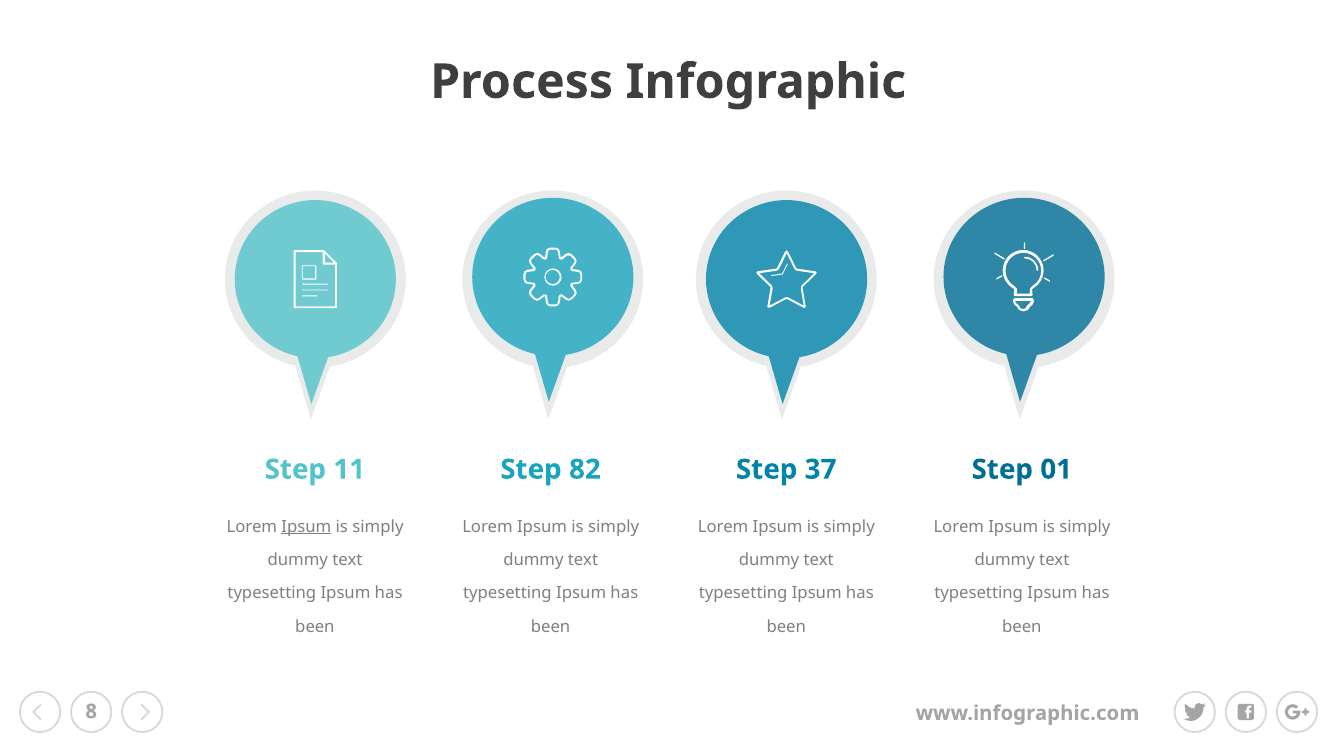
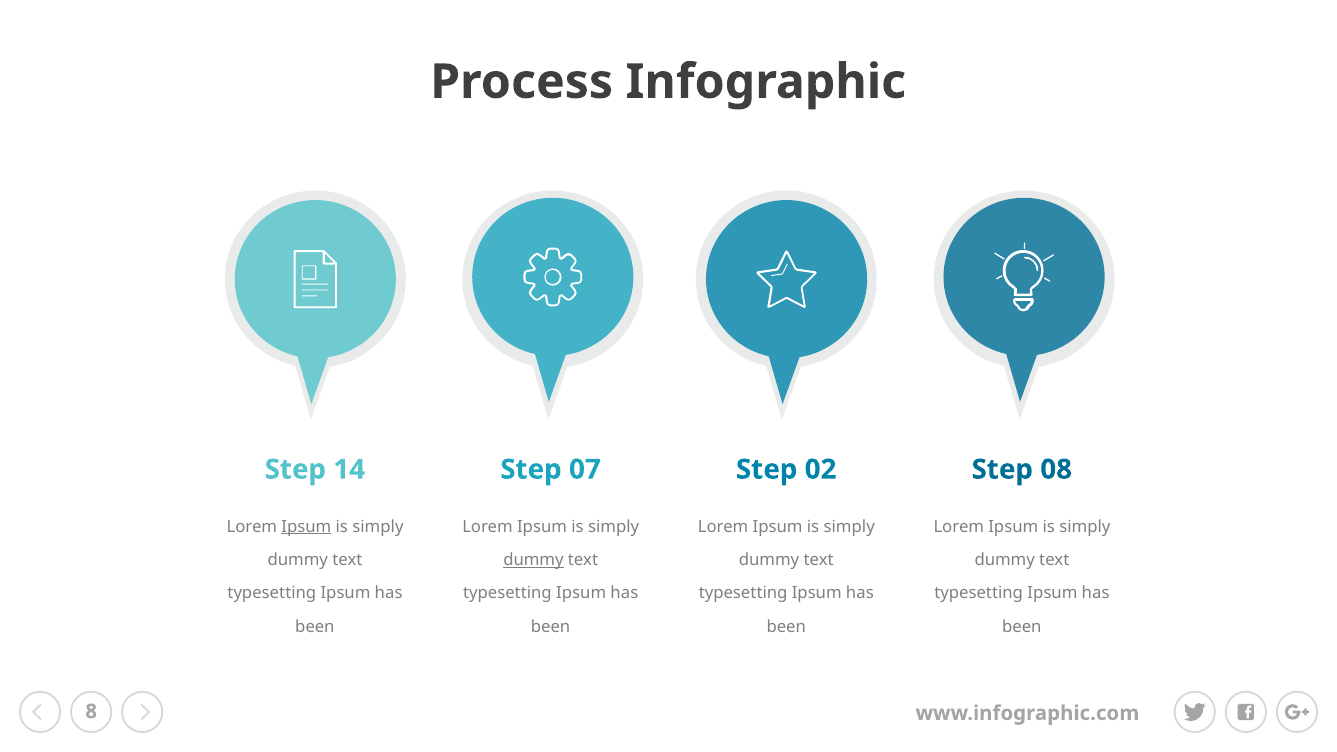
11: 11 -> 14 (349, 470)
82: 82 -> 07 (585, 470)
37: 37 -> 02 (821, 470)
01: 01 -> 08 (1056, 470)
dummy underline: none -> present (533, 560)
